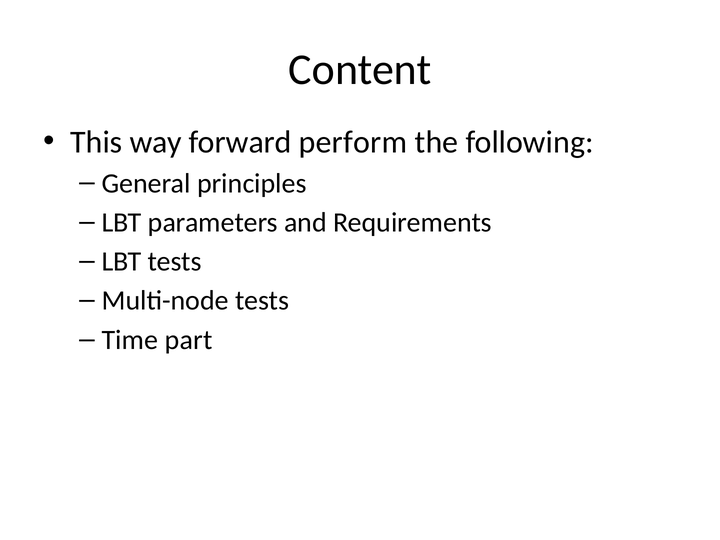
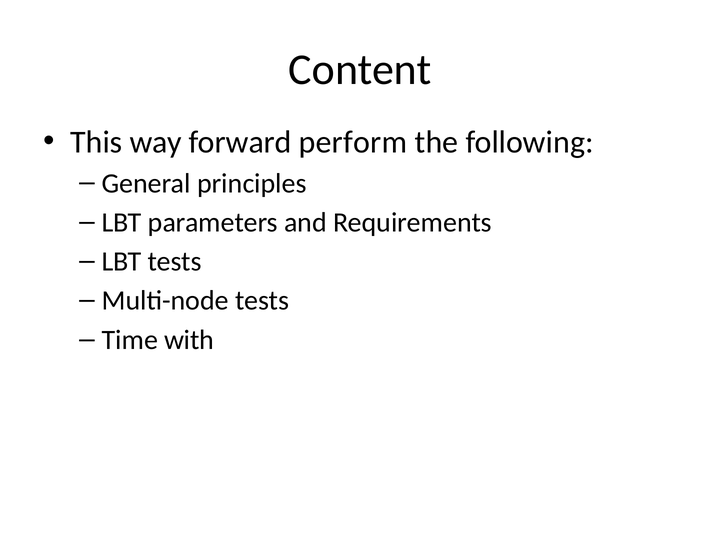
part: part -> with (189, 340)
